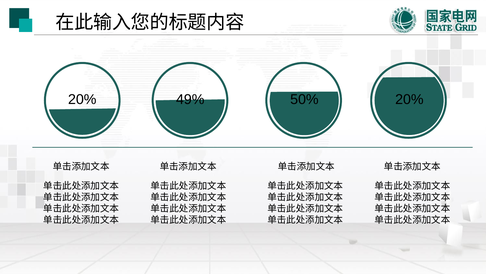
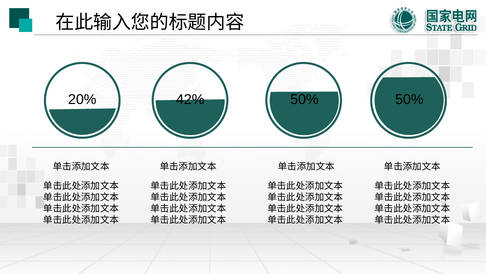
49%: 49% -> 42% (190, 99)
50% 20%: 20% -> 50% (409, 99)
